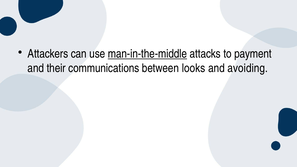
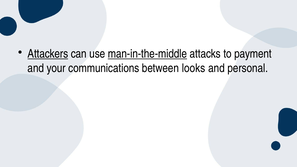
Attackers underline: none -> present (48, 54)
their: their -> your (56, 68)
avoiding: avoiding -> personal (248, 68)
